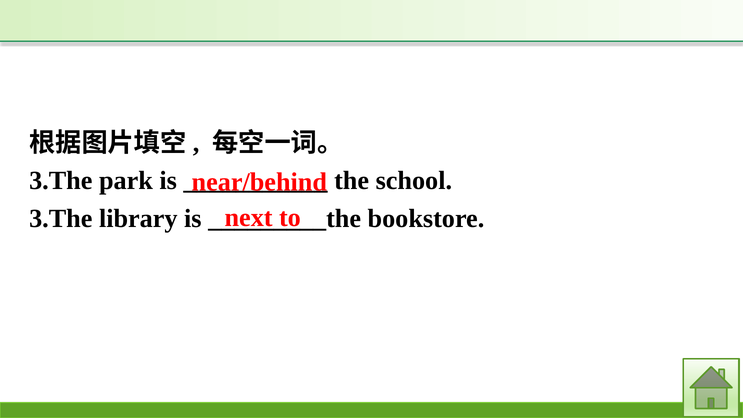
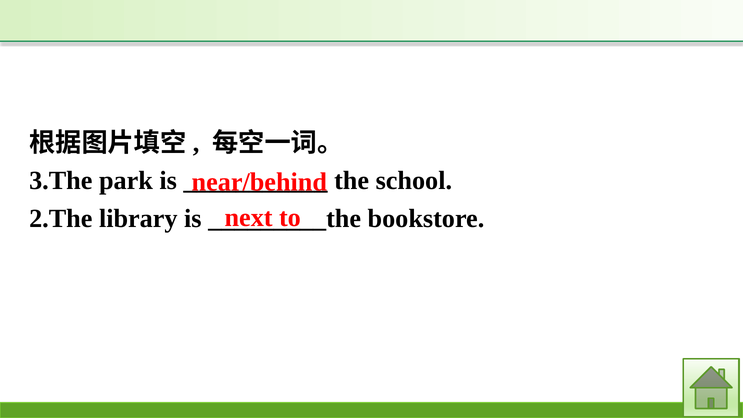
3.The: 3.The -> 2.The (61, 218)
